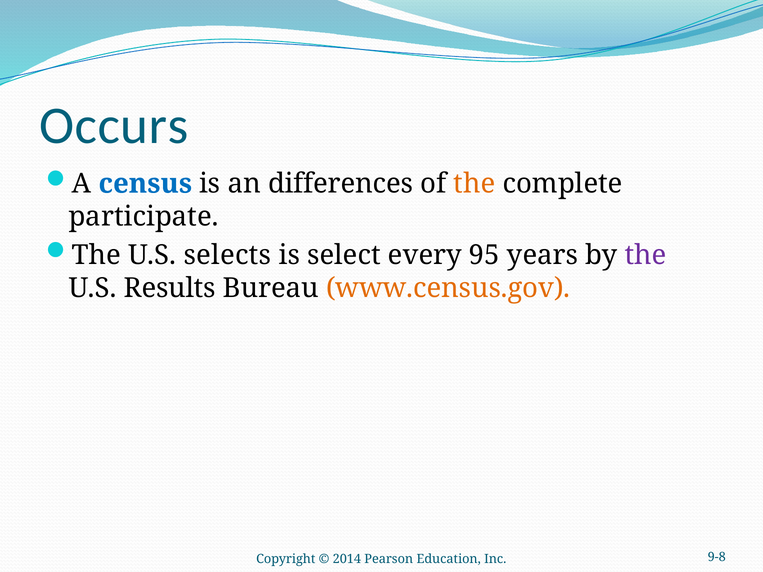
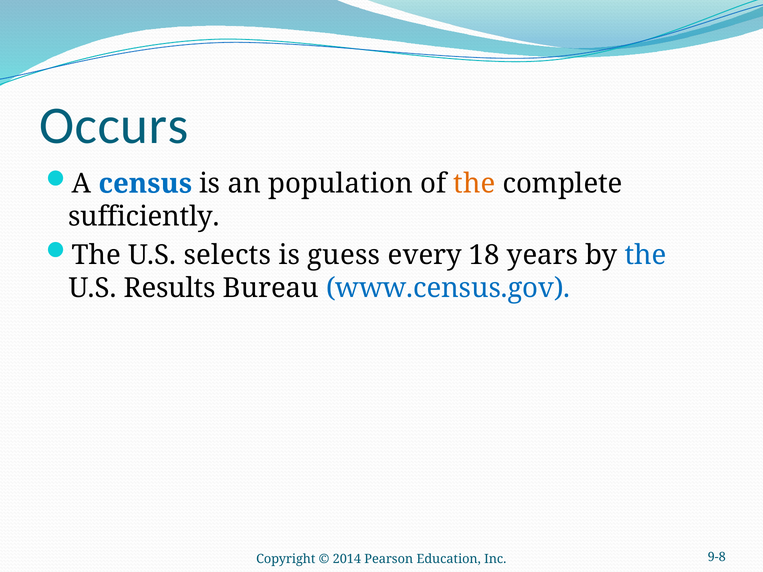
differences: differences -> population (340, 184)
participate: participate -> sufficiently (144, 217)
select: select -> guess (344, 255)
95: 95 -> 18 (484, 255)
the colour: purple -> blue (645, 255)
www.census.gov colour: orange -> blue (448, 288)
